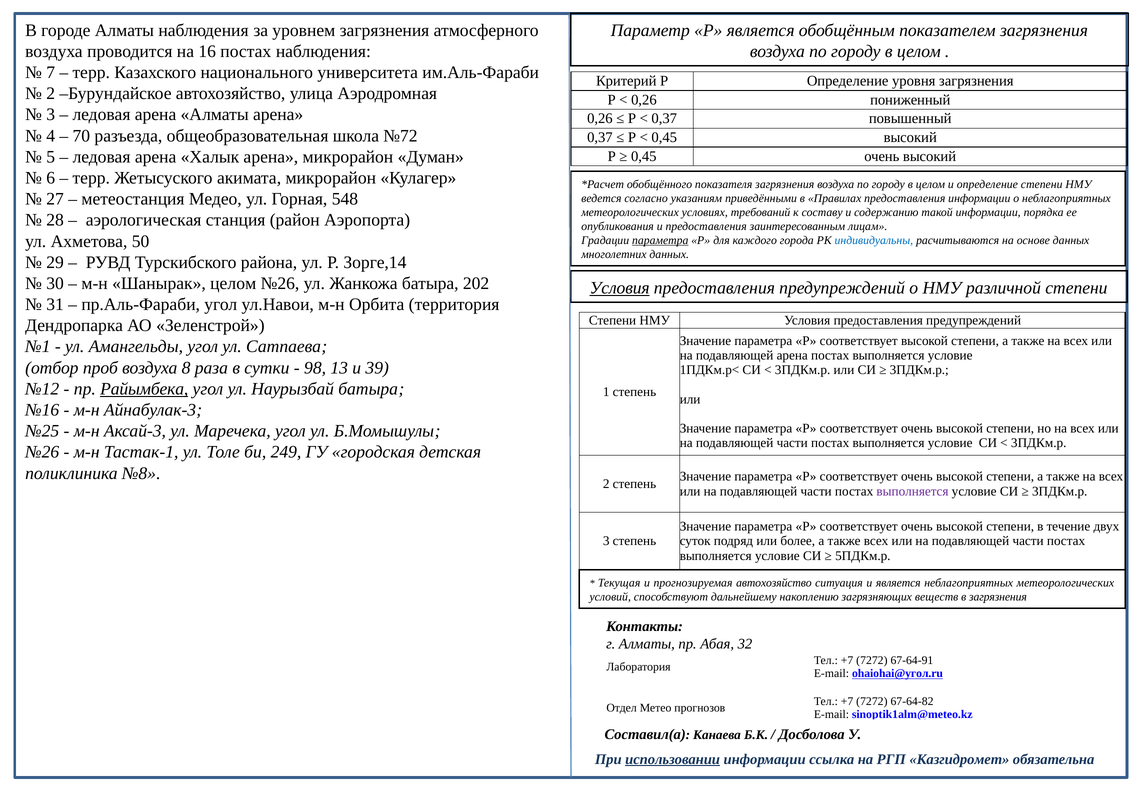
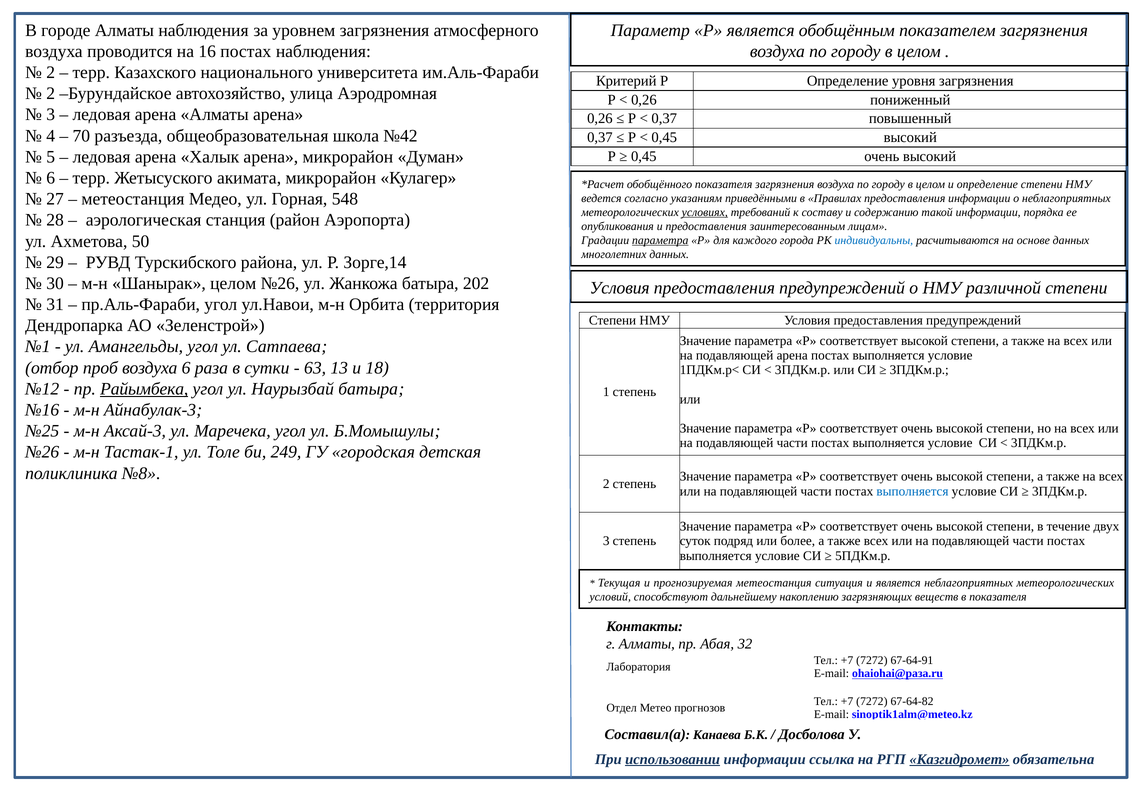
7: 7 -> 2 (51, 72)
№72: №72 -> №42 (400, 136)
условиях underline: none -> present (705, 212)
Условия underline: present -> none (620, 288)
воздуха 8: 8 -> 6 (186, 368)
98: 98 -> 63 (315, 368)
39: 39 -> 18 (377, 368)
выполняется colour: purple -> blue (912, 491)
прогнозируемая автохозяйство: автохозяйство -> метеостанция (774, 583)
в загрязнения: загрязнения -> показателя (998, 597)
ohaiohai@угол.ru: ohaiohai@угол.ru -> ohaiohai@раза.ru (897, 673)
Казгидромет underline: none -> present (959, 759)
